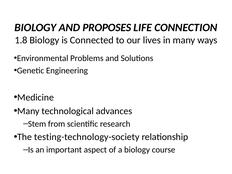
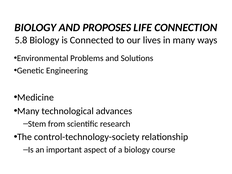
1.8: 1.8 -> 5.8 (21, 40)
testing-technology-society: testing-technology-society -> control-technology-society (87, 137)
